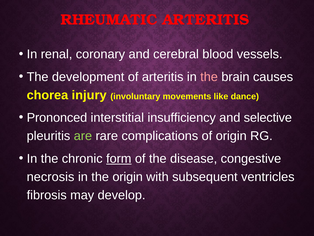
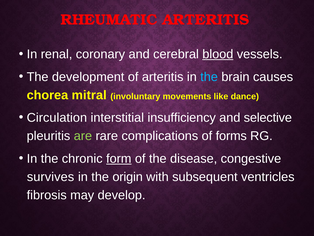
blood underline: none -> present (218, 54)
the colour: pink -> light blue (209, 77)
injury: injury -> mitral (89, 95)
Prononced: Prononced -> Circulation (57, 118)
of origin: origin -> forms (231, 136)
necrosis: necrosis -> survives (51, 177)
